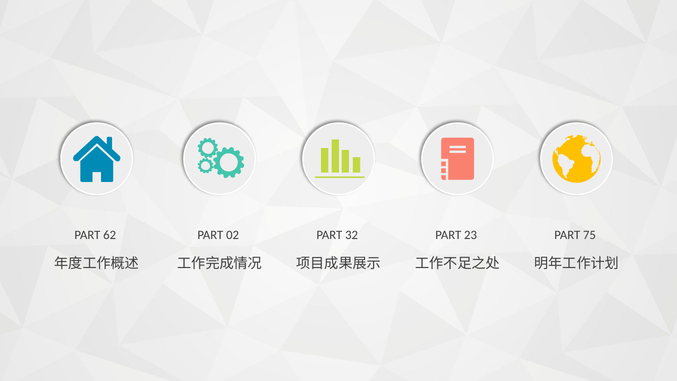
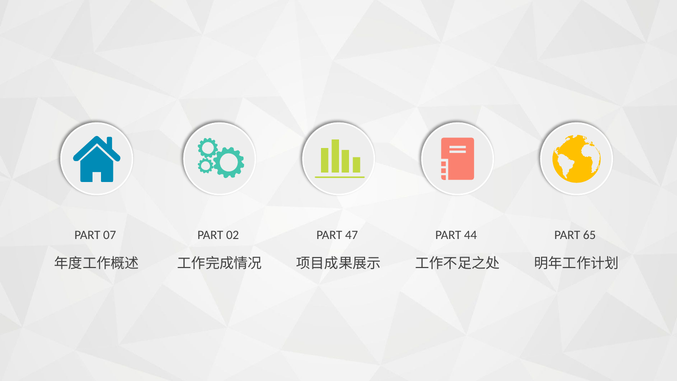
62: 62 -> 07 (110, 235)
32: 32 -> 47 (352, 235)
23: 23 -> 44 (471, 235)
75: 75 -> 65 (589, 235)
